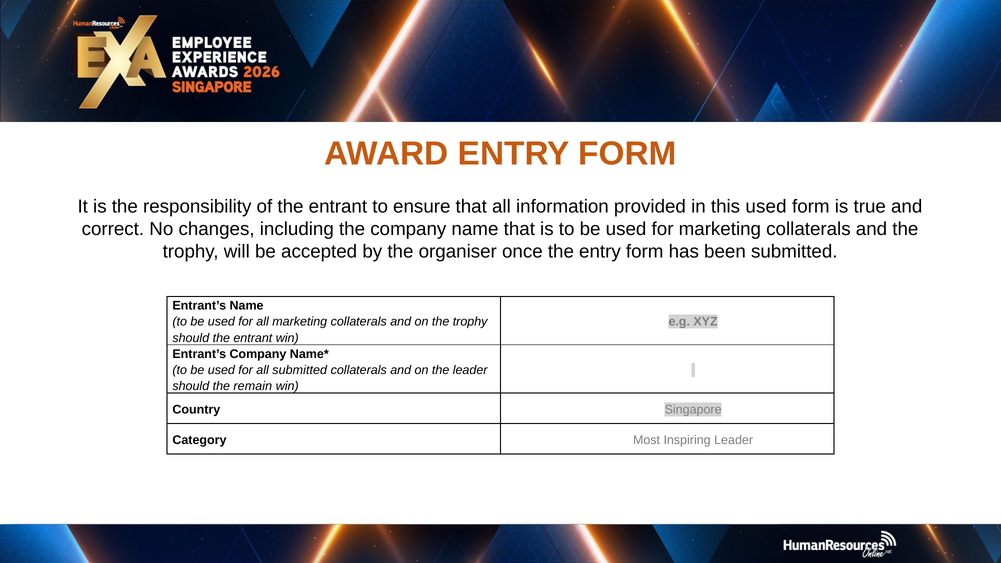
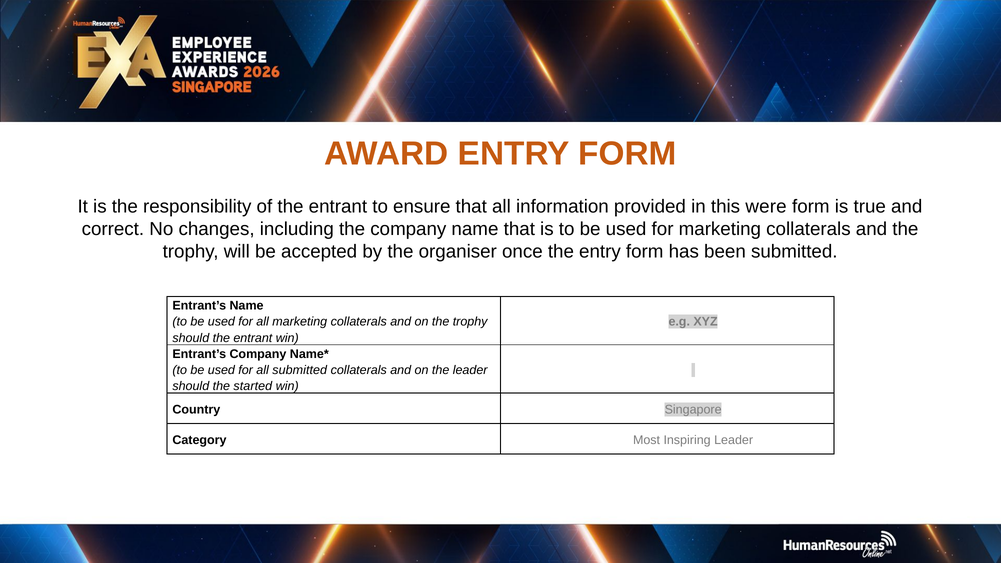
this used: used -> were (766, 207)
remain: remain -> started (253, 386)
